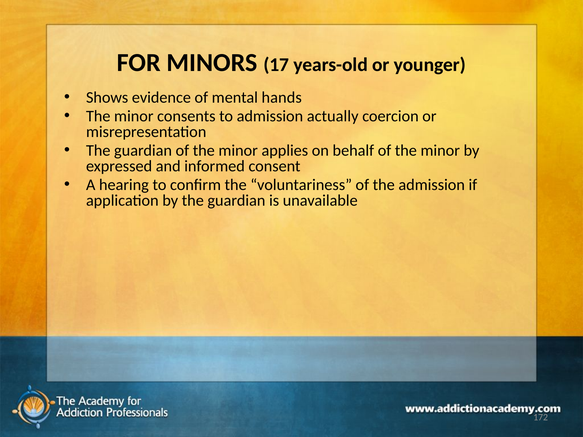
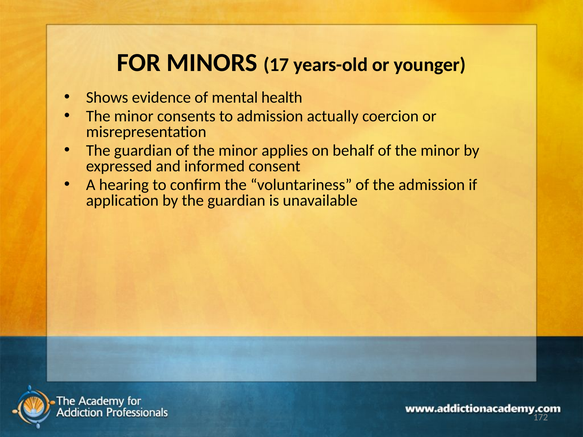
hands: hands -> health (282, 97)
